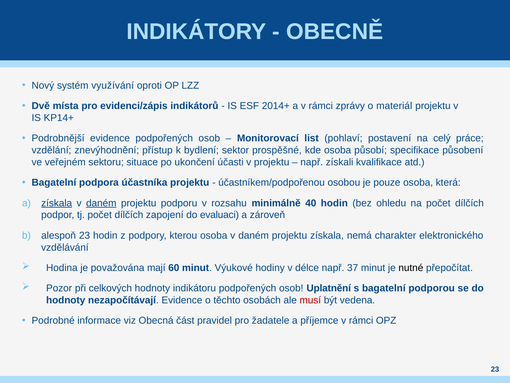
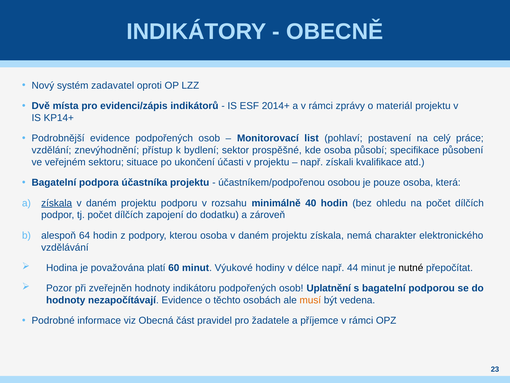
využívání: využívání -> zadavatel (113, 85)
daném underline: present -> none (101, 203)
evaluaci: evaluaci -> dodatku (219, 215)
alespoň 23: 23 -> 64 (85, 235)
mají: mají -> platí (156, 267)
37: 37 -> 44 (353, 267)
celkových: celkových -> zveřejněn (110, 288)
musí colour: red -> orange (310, 300)
